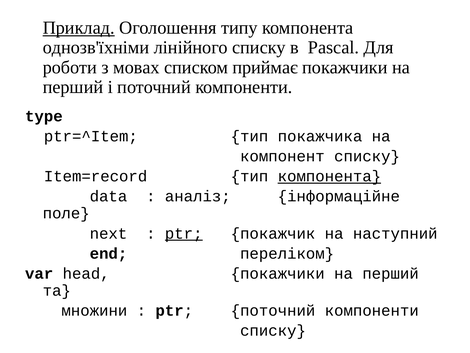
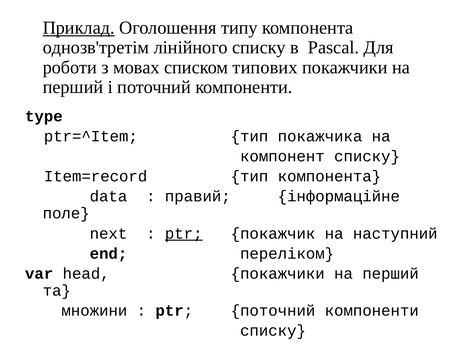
однозв'їхніми: однозв'їхніми -> однозв'третім (96, 48)
приймає: приймає -> типових (265, 67)
компонента underline: present -> none (329, 176)
аналіз: аналіз -> правий (198, 196)
